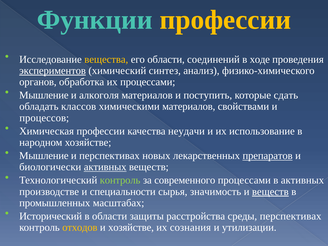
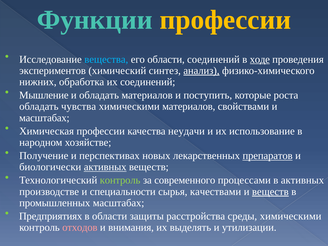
вещества colour: yellow -> light blue (106, 59)
ходе underline: none -> present (260, 59)
экспериментов underline: present -> none (53, 71)
анализ underline: none -> present (201, 71)
органов: органов -> нижних (38, 82)
их процессами: процессами -> соединений (148, 82)
и алкоголя: алкоголя -> обладать (99, 95)
сдать: сдать -> роста (286, 95)
классов: классов -> чувства (79, 107)
процессов: процессов -> масштабах (44, 118)
Мышление: Мышление -> Получение (44, 156)
значимость: значимость -> качествами (216, 192)
Исторический: Исторический -> Предприятиях (51, 216)
среды перспективах: перспективах -> химическими (291, 216)
отходов colour: yellow -> pink (80, 227)
и хозяйстве: хозяйстве -> внимания (131, 227)
сознания: сознания -> выделять (190, 227)
